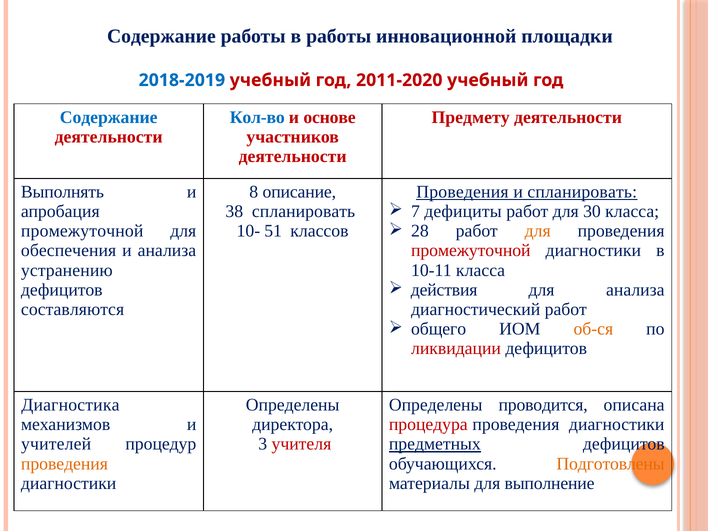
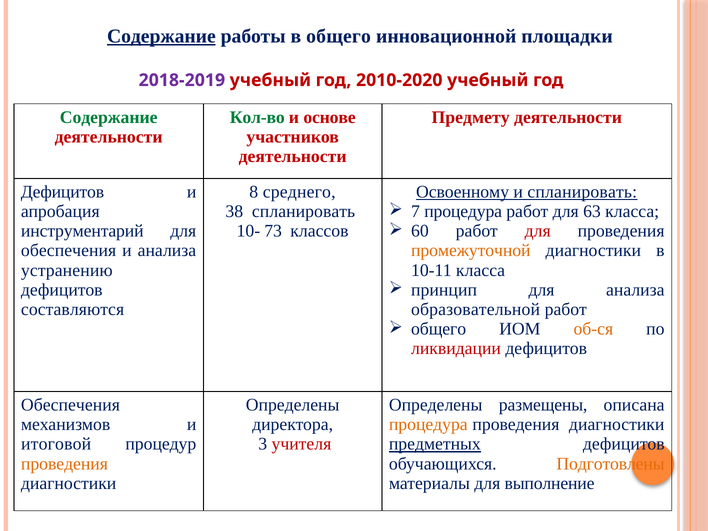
Содержание underline: none -> present (161, 36)
в работы: работы -> общего (339, 36)
2018-2019 colour: blue -> purple (182, 80)
2011-2020: 2011-2020 -> 2010-2020 (399, 80)
Содержание colour: blue -> green (109, 117)
Кол-во colour: blue -> green (257, 117)
Выполнять: Выполнять -> Дефицитов (62, 192)
описание: описание -> среднего (299, 192)
Проведения: Проведения -> Освоенному (463, 192)
7 дефициты: дефициты -> процедура (463, 211)
30: 30 -> 63 (592, 211)
28: 28 -> 60 (420, 231)
для colour: orange -> red (538, 231)
промежуточной: промежуточной -> инструментарий (82, 231)
51: 51 -> 73 (273, 231)
промежуточной colour: red -> orange (471, 251)
действия: действия -> принцип (444, 290)
диагностический: диагностический -> образовательной (476, 309)
Диагностика: Диагностика -> Обеспечения (70, 405)
проводится: проводится -> размещены (543, 405)
процедура colour: red -> orange (428, 425)
учителей: учителей -> итоговой (56, 444)
